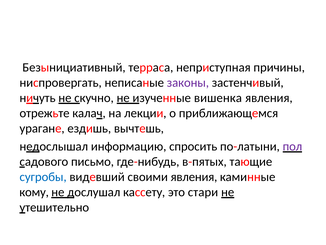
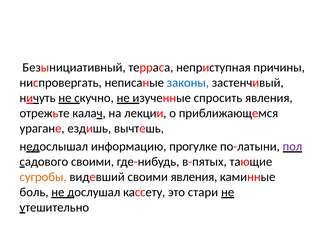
законы colour: purple -> blue (188, 82)
вишенка: вишенка -> спросить (218, 98)
спросить: спросить -> прогулке (193, 146)
садового письмо: письмо -> своими (93, 161)
сугробы colour: blue -> orange (43, 177)
кому: кому -> боль (34, 192)
